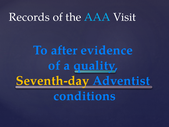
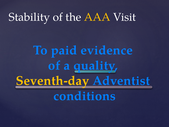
Records: Records -> Stability (29, 17)
AAA colour: light blue -> yellow (97, 17)
after: after -> paid (64, 50)
